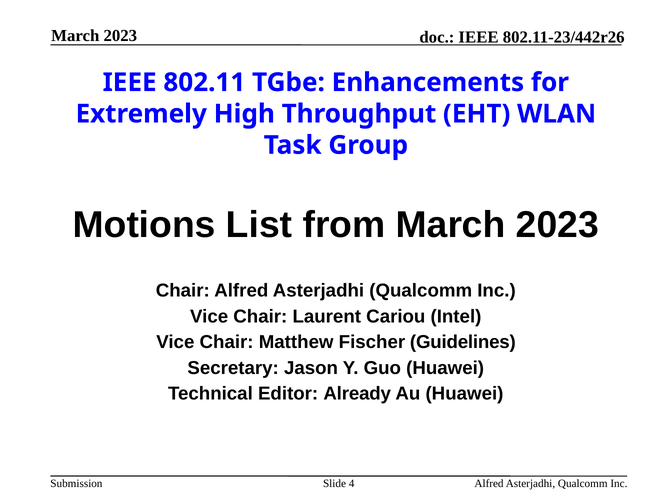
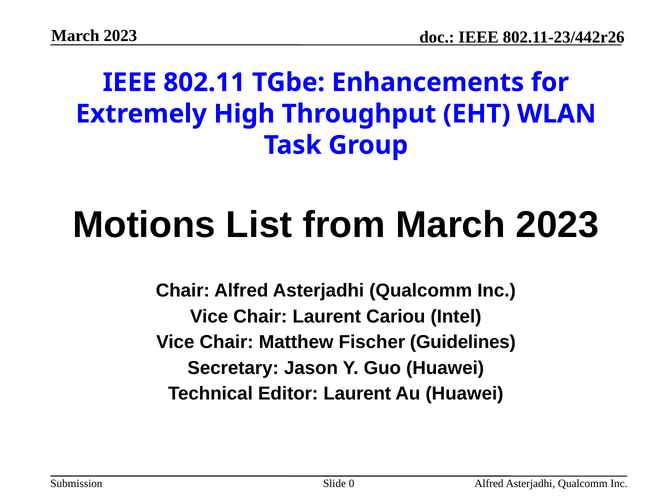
Editor Already: Already -> Laurent (357, 394)
4: 4 -> 0 (352, 483)
